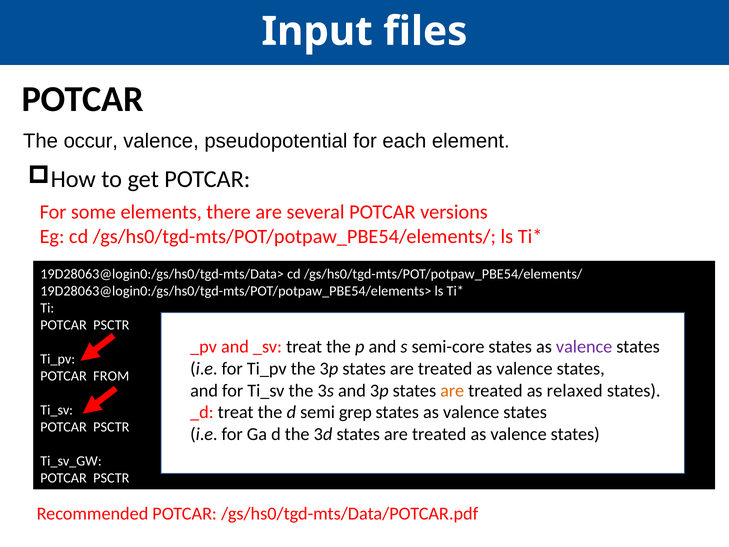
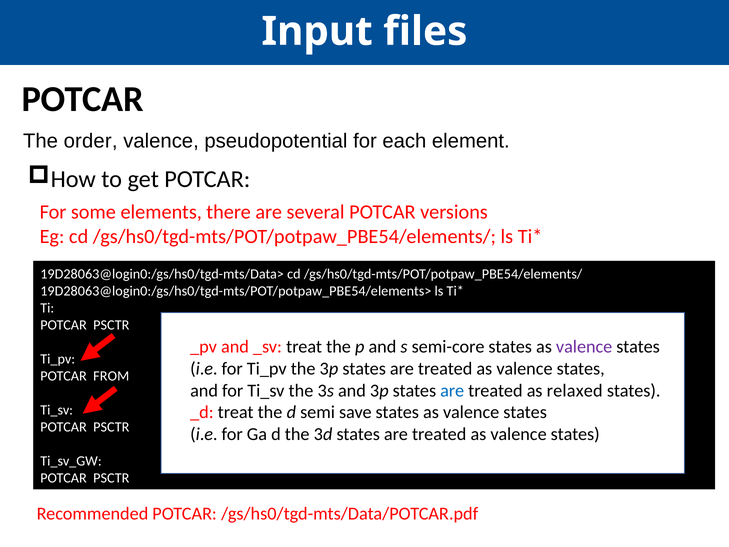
occur: occur -> order (91, 141)
are colour: orange -> blue (452, 390)
grep: grep -> save (355, 412)
